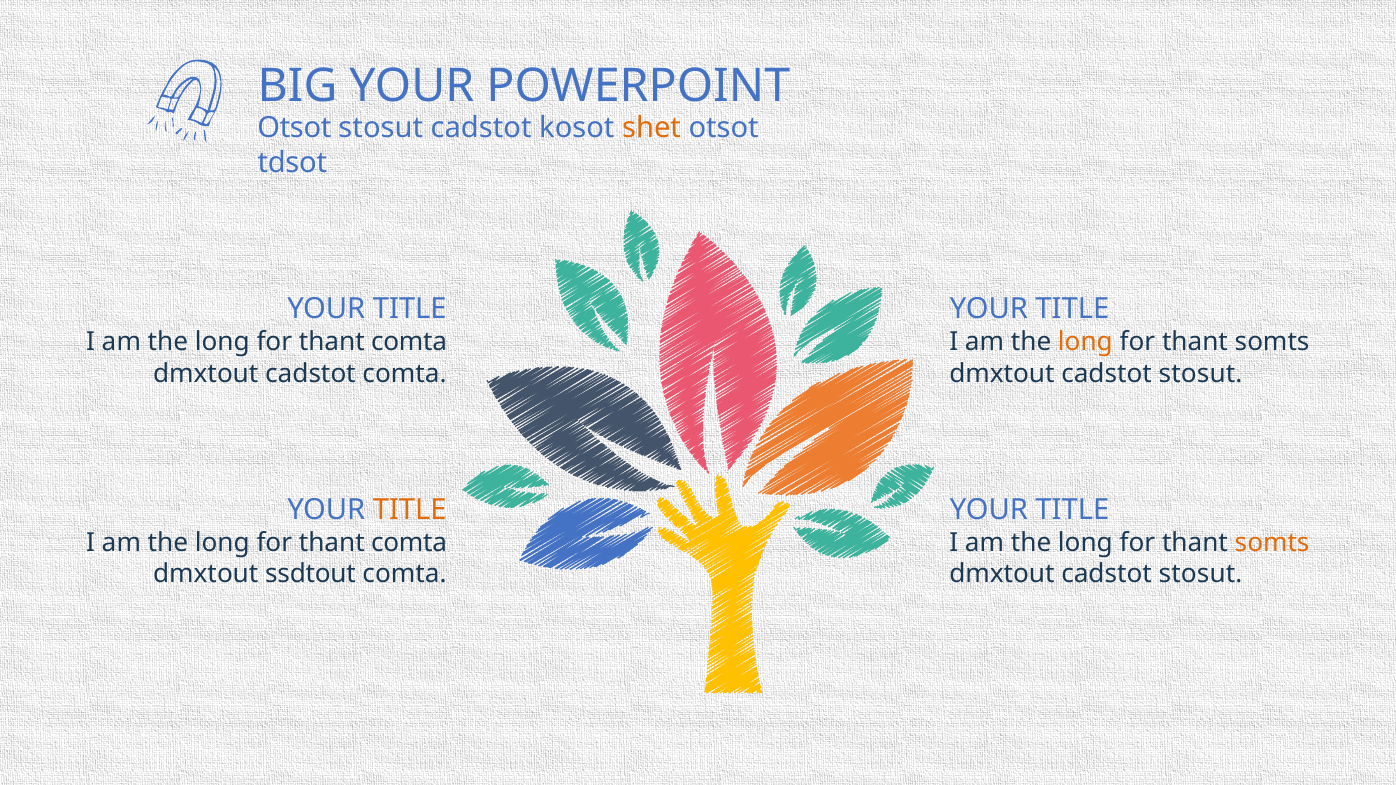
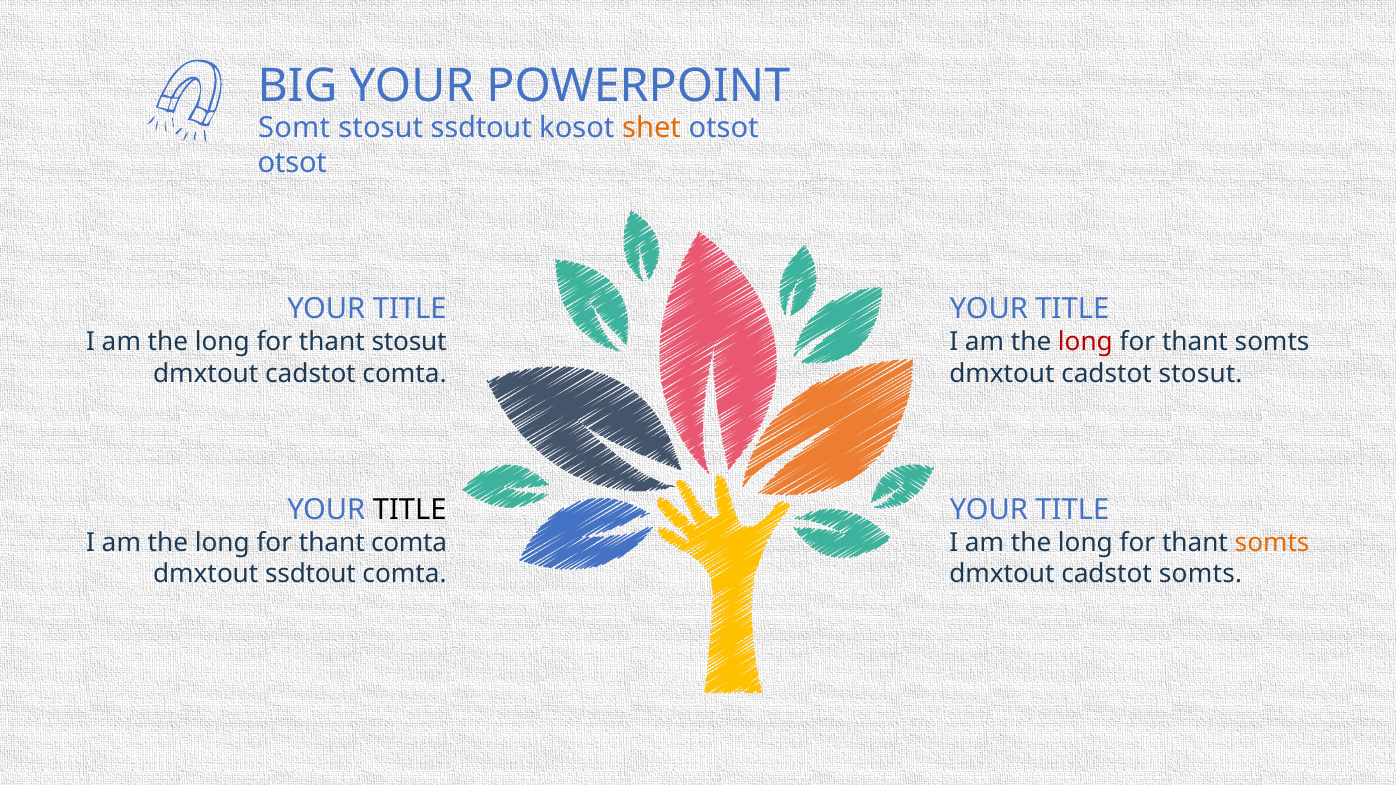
Otsot: Otsot -> Somt (294, 128)
stosut cadstot: cadstot -> ssdtout (481, 128)
tdsot: tdsot -> otsot (292, 163)
comta: comta -> stosut (409, 342)
long colour: orange -> red (1085, 342)
TITLE colour: orange -> black (410, 510)
stosut: stosut -> somts (1200, 574)
